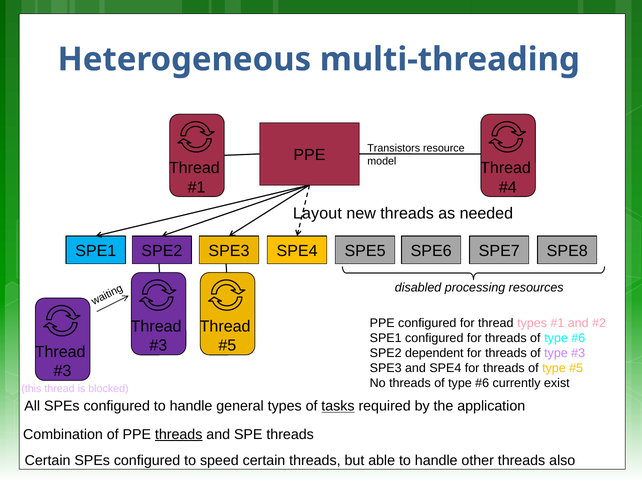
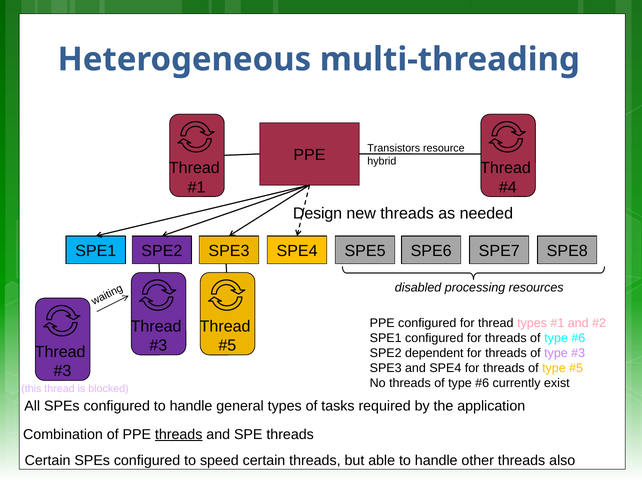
model: model -> hybrid (382, 161)
Layout: Layout -> Design (318, 213)
tasks underline: present -> none (338, 406)
